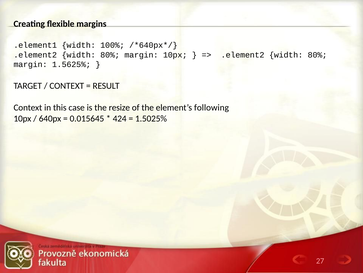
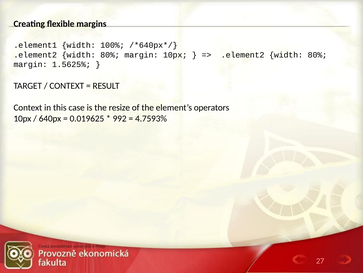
following: following -> operators (212, 107)
0.015645: 0.015645 -> 0.019625 (87, 118)
424: 424 -> 992 (120, 118)
1.5025%: 1.5025% -> 4.7593% (151, 118)
